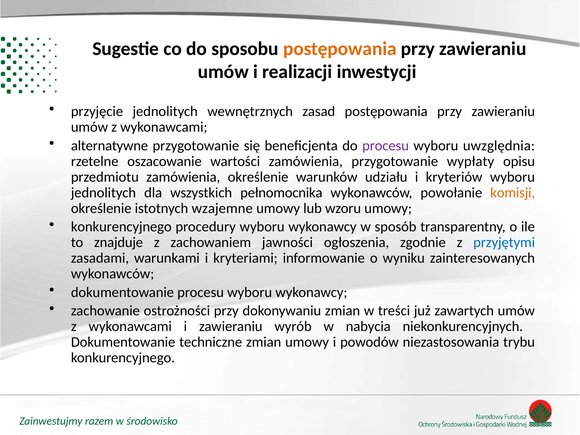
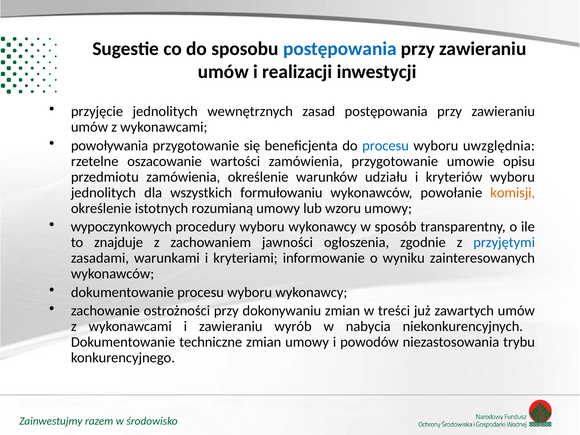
postępowania colour: orange -> blue (340, 49)
alternatywne: alternatywne -> powoływania (110, 146)
procesu colour: purple -> blue (386, 146)
wypłaty: wypłaty -> umowie (471, 161)
pełnomocnika: pełnomocnika -> formułowaniu (281, 193)
wzajemne: wzajemne -> rozumianą (222, 208)
konkurencyjnego: konkurencyjnego -> wypoczynkowych (121, 227)
